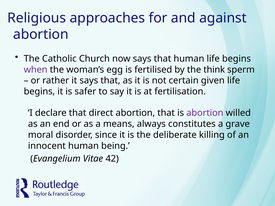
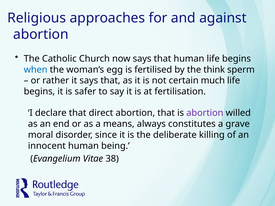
when colour: purple -> blue (36, 70)
given: given -> much (213, 81)
42: 42 -> 38 (112, 159)
